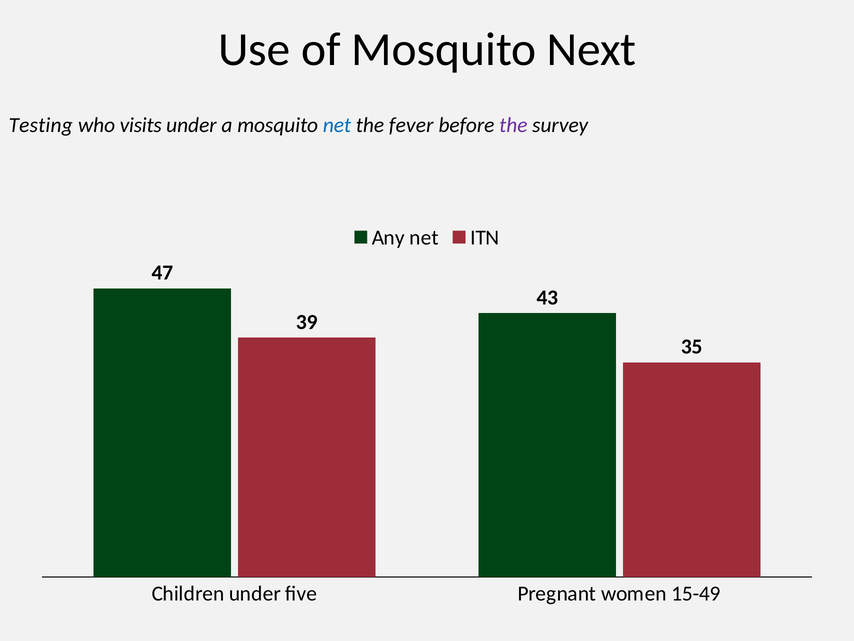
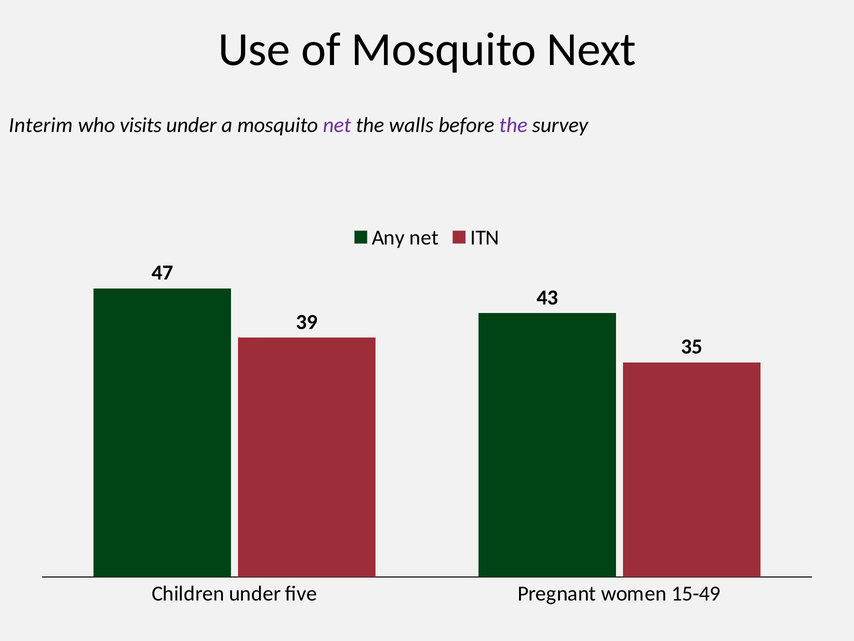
Testing: Testing -> Interim (41, 125)
net colour: blue -> purple (337, 125)
fever: fever -> walls (411, 125)
